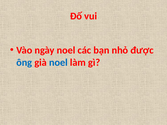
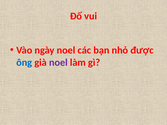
noel colour: blue -> purple (58, 63)
